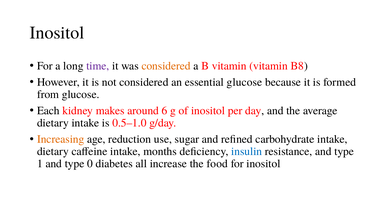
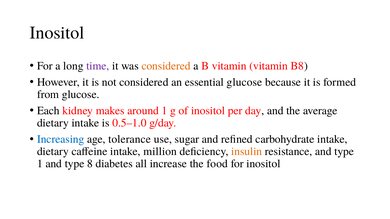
around 6: 6 -> 1 (165, 111)
Increasing colour: orange -> blue (61, 139)
reduction: reduction -> tolerance (130, 139)
months: months -> million (160, 152)
insulin colour: blue -> orange (247, 152)
0: 0 -> 8 (90, 164)
